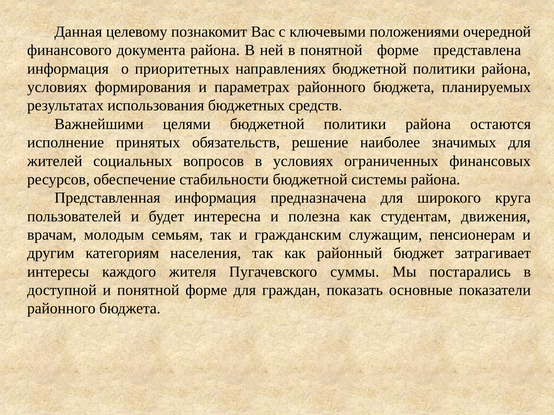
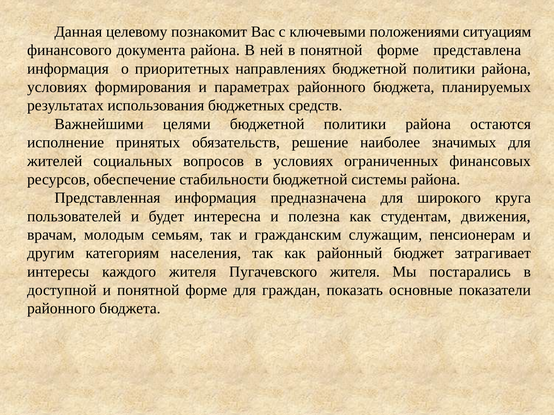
очередной: очередной -> ситуациям (497, 32)
Пугачевского суммы: суммы -> жителя (355, 272)
